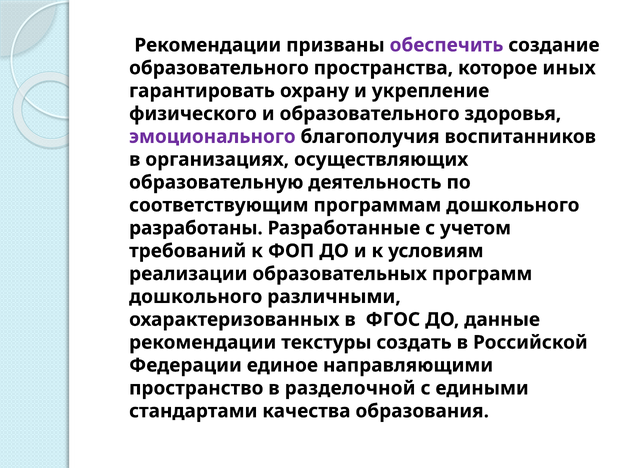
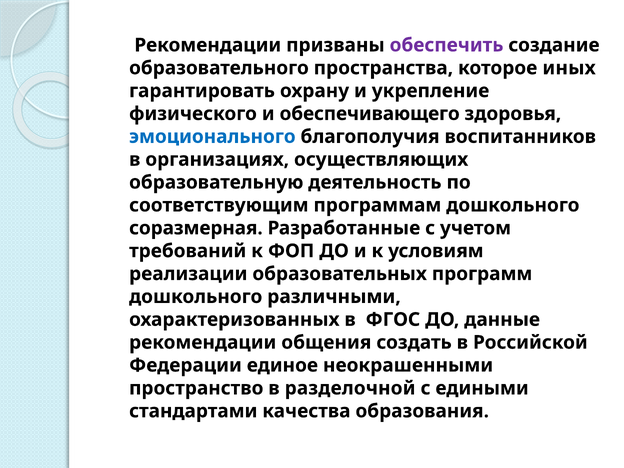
и образовательного: образовательного -> обеспечивающего (370, 114)
эмоционального colour: purple -> blue (212, 137)
разработаны: разработаны -> соразмерная (196, 228)
текстуры: текстуры -> общения (326, 342)
направляющими: направляющими -> неокрашенными (408, 365)
